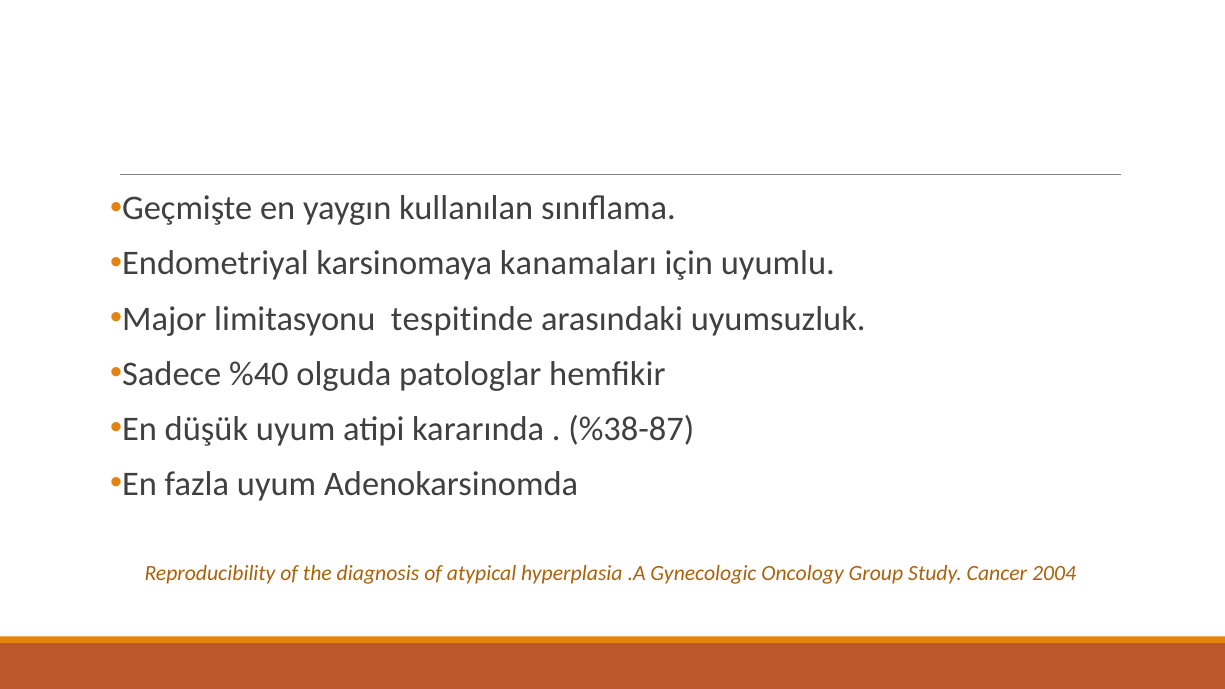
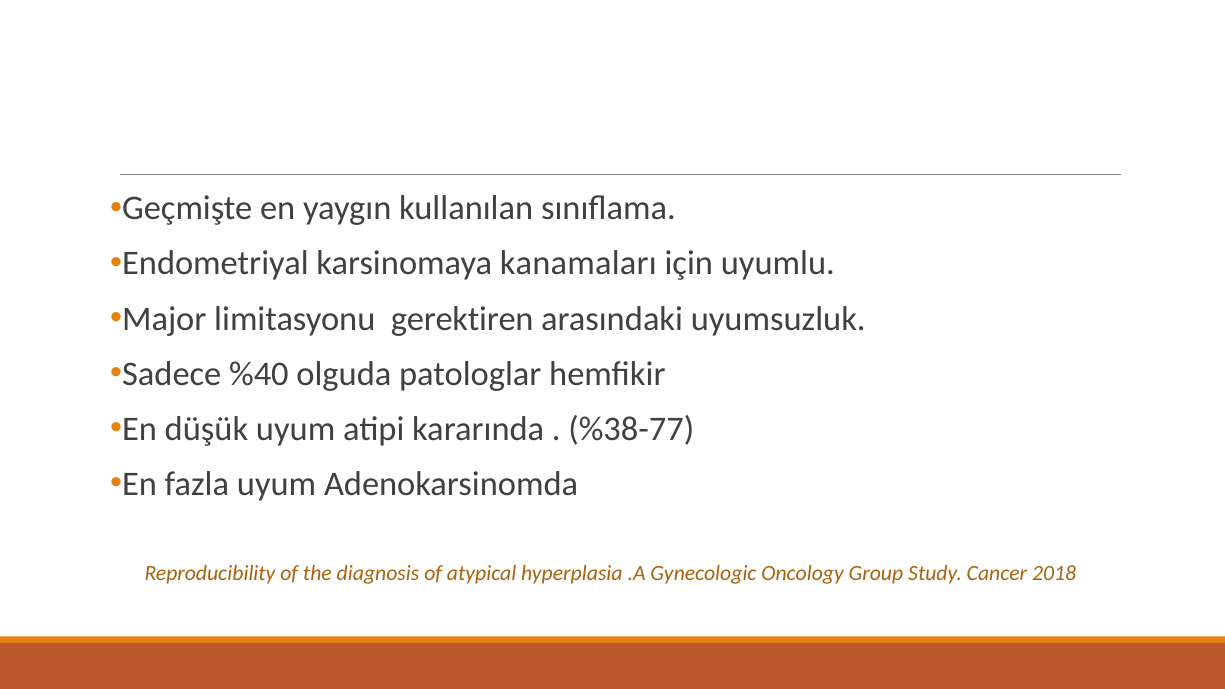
tespitinde: tespitinde -> gerektiren (462, 319)
%38-87: %38-87 -> %38-77 (631, 429)
2004: 2004 -> 2018 (1054, 574)
